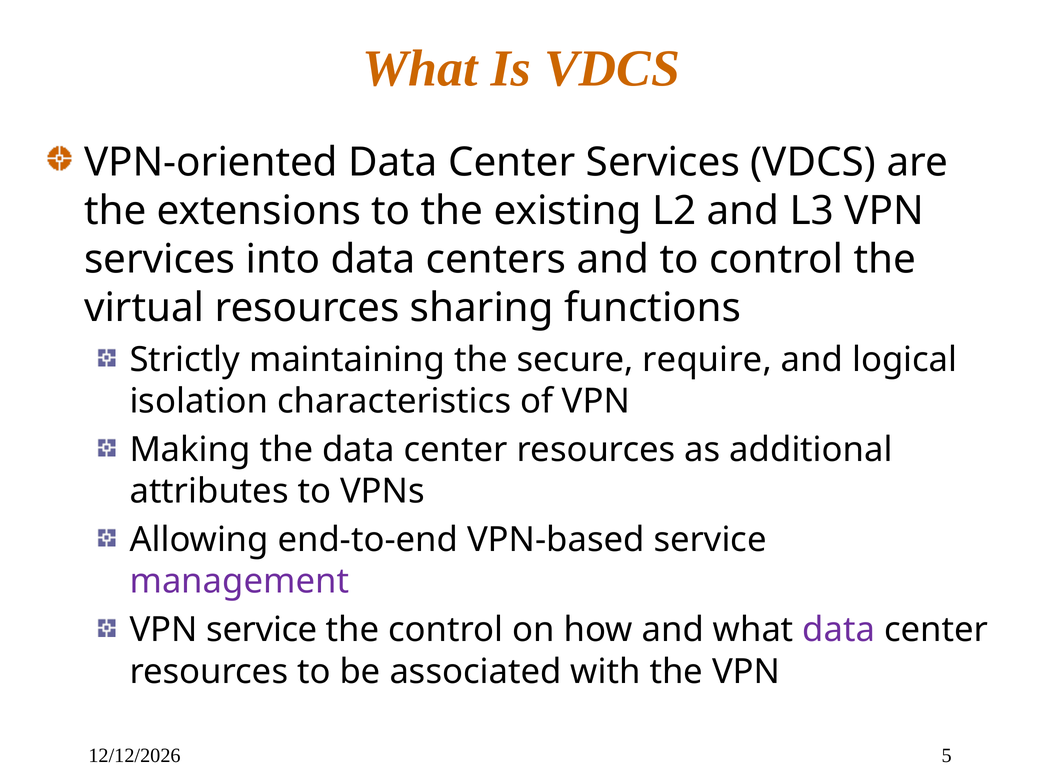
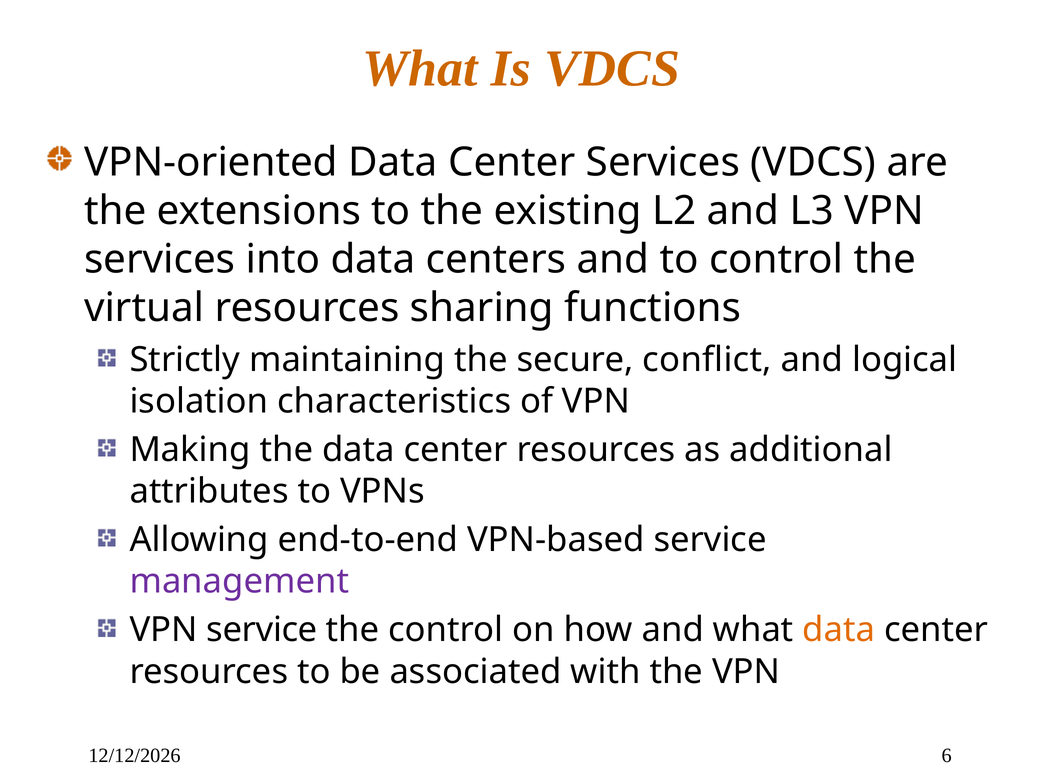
require: require -> conflict (707, 360)
data colour: purple -> orange (839, 630)
5: 5 -> 6 (947, 755)
